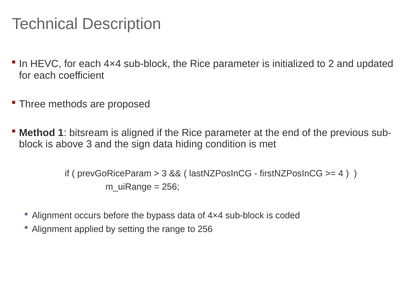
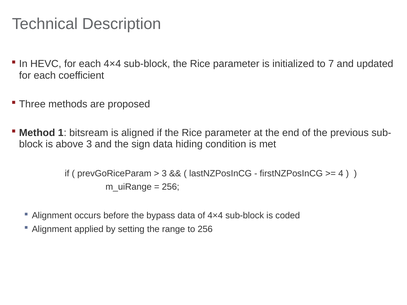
2: 2 -> 7 (331, 64)
